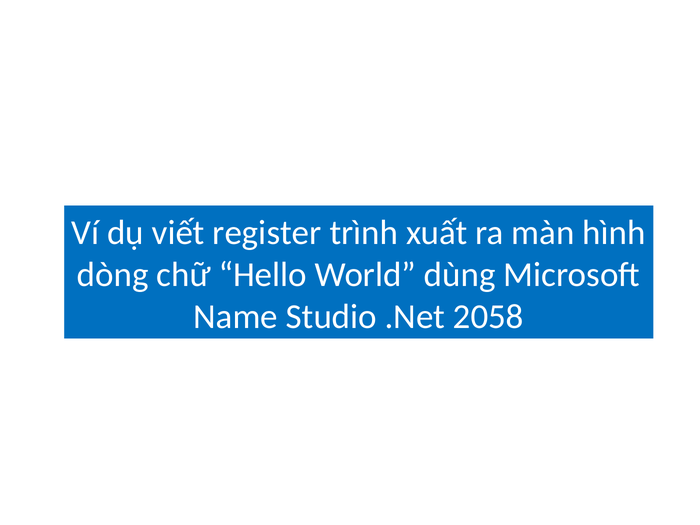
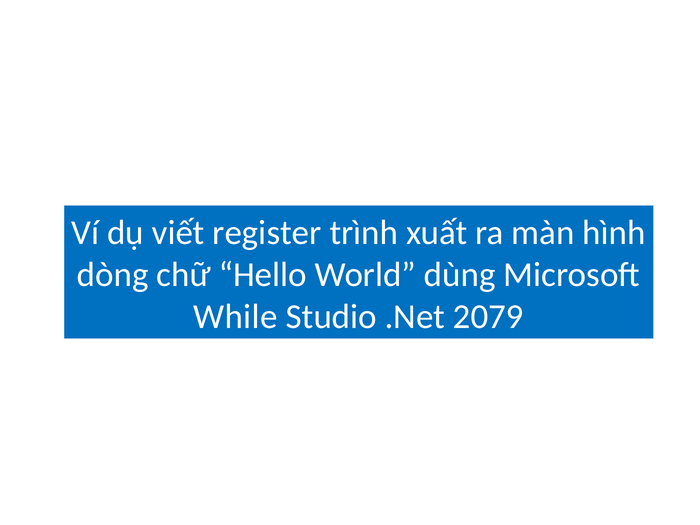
Name: Name -> While (235, 316)
2058: 2058 -> 2079 (488, 316)
